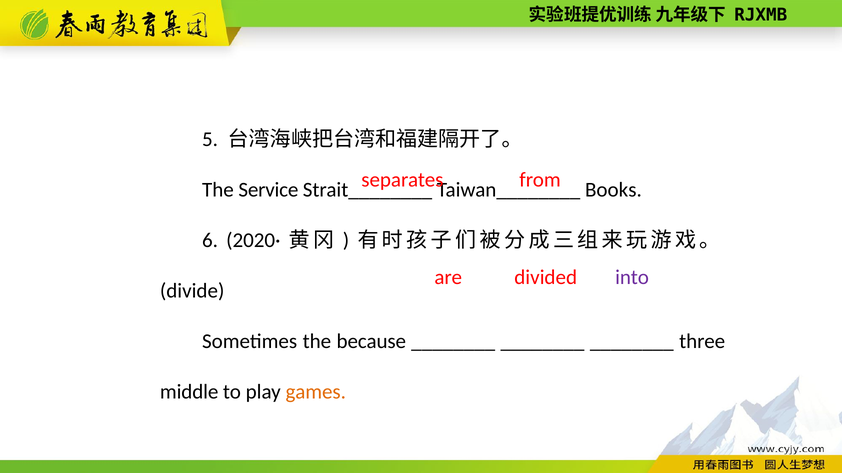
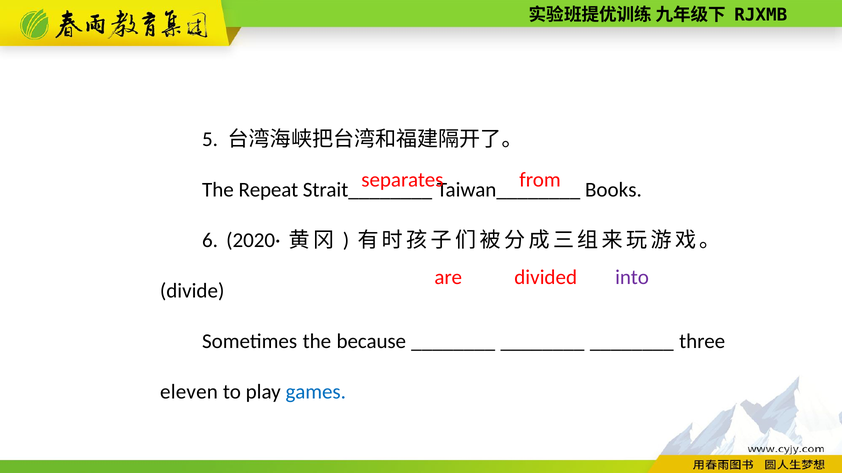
Service: Service -> Repeat (268, 190)
middle: middle -> eleven (189, 392)
games colour: orange -> blue (316, 392)
